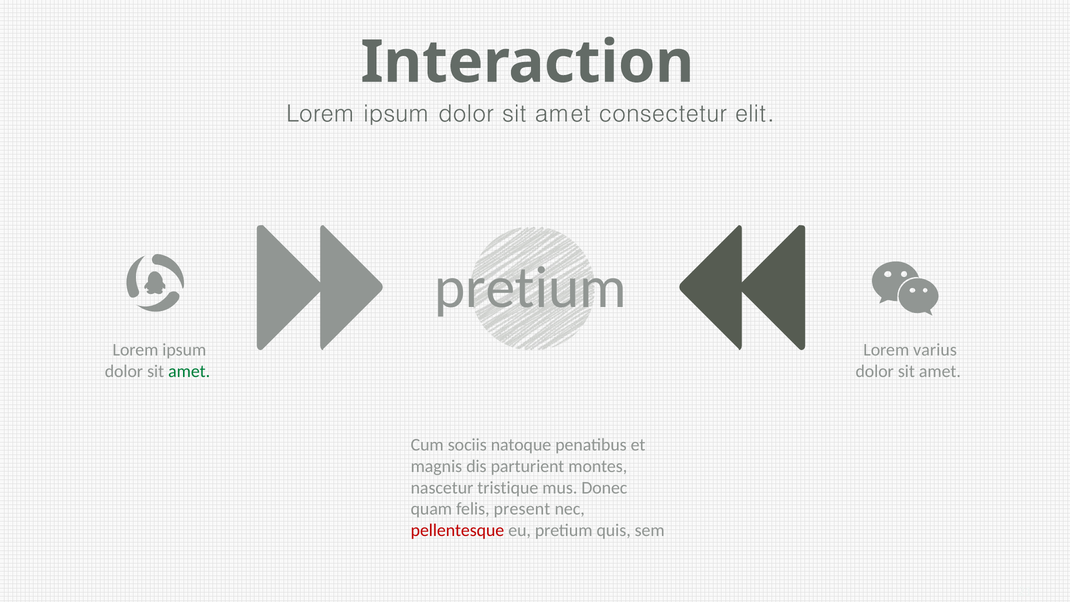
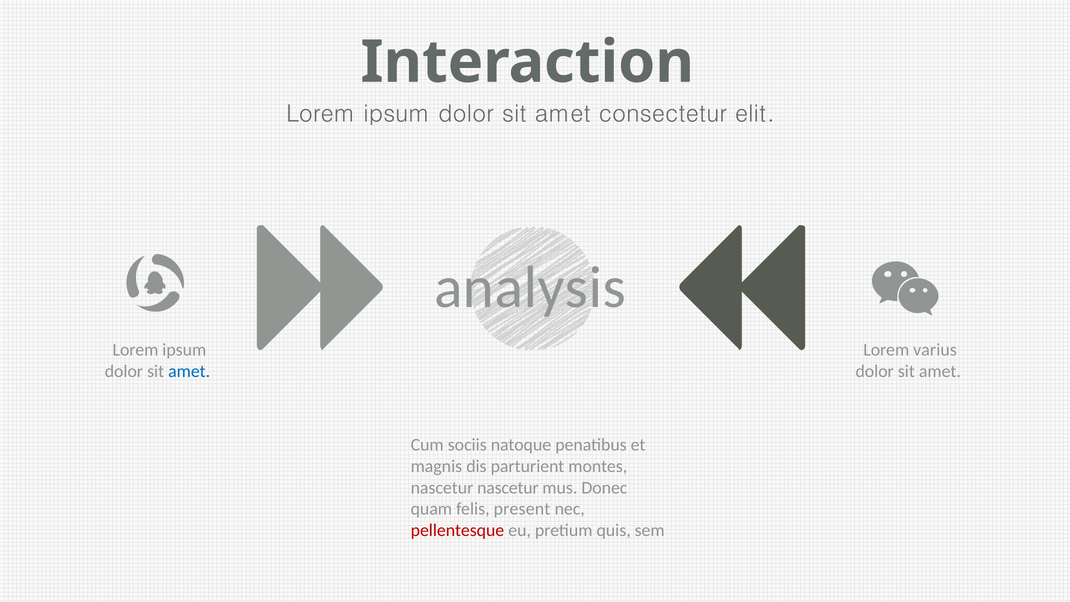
pretium: pretium -> analysis (530, 287)
amet colour: green -> blue (189, 371)
nascetur tristique: tristique -> nascetur (508, 488)
